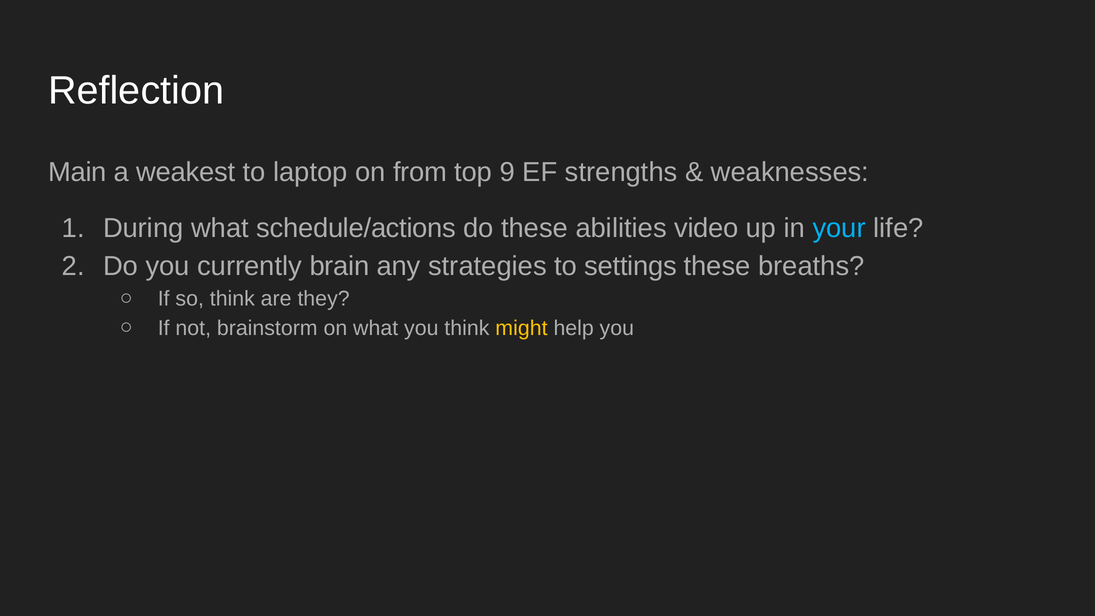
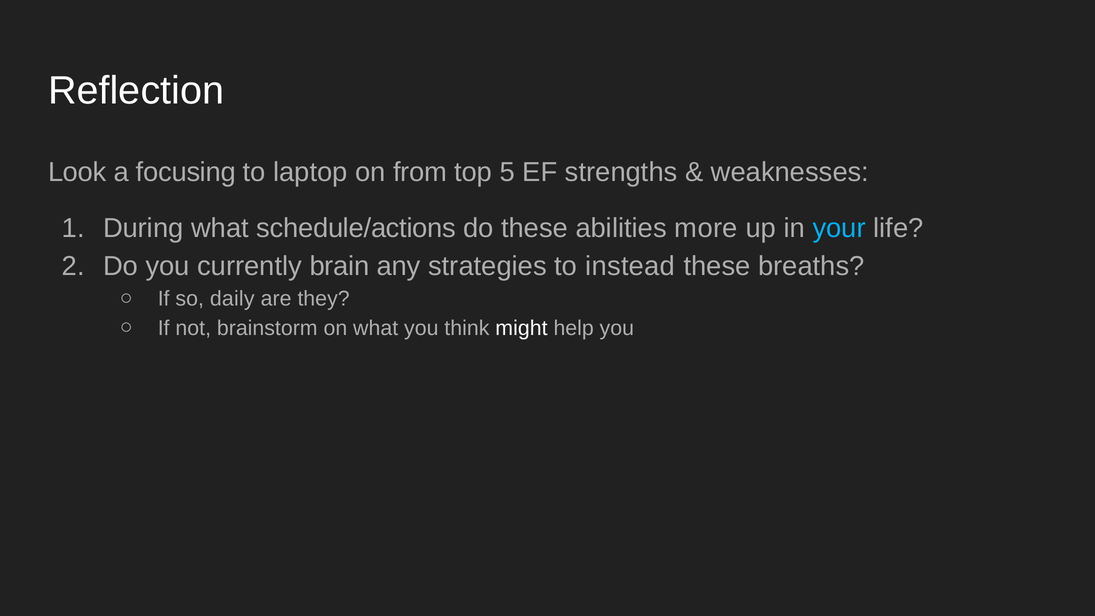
Main: Main -> Look (77, 172)
weakest: weakest -> focusing (186, 172)
9: 9 -> 5 (507, 172)
video: video -> more (706, 228)
settings: settings -> instead (630, 266)
so think: think -> daily (232, 299)
might colour: yellow -> white (521, 328)
